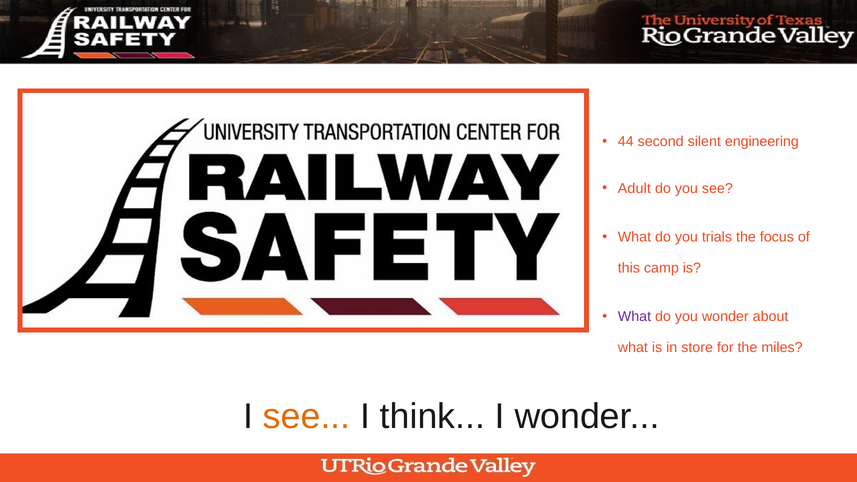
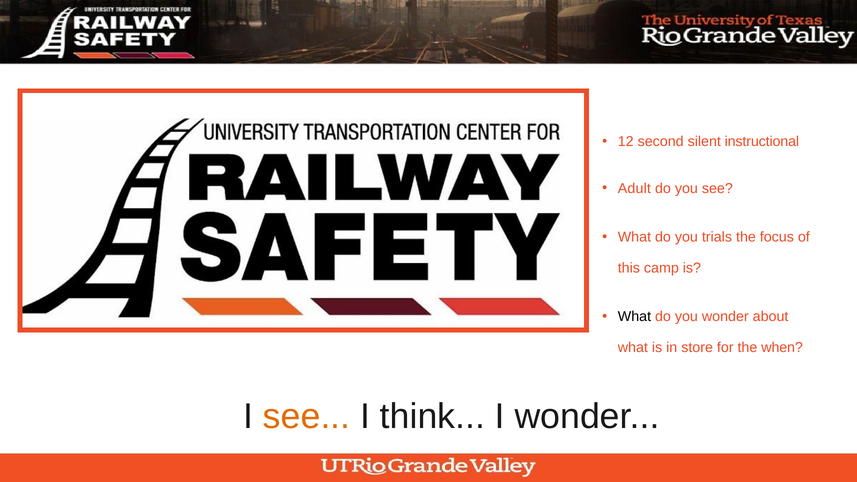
44: 44 -> 12 (626, 142)
engineering: engineering -> instructional (762, 142)
What colour: purple -> black (634, 317)
miles: miles -> when (782, 347)
